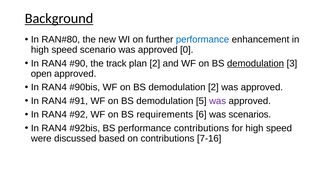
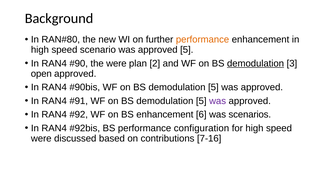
Background underline: present -> none (59, 19)
performance colour: blue -> orange (203, 40)
approved 0: 0 -> 5 (187, 50)
the track: track -> were (116, 64)
2: 2 -> 5 (213, 87)
BS requirements: requirements -> enhancement (165, 115)
performance contributions: contributions -> configuration (201, 128)
